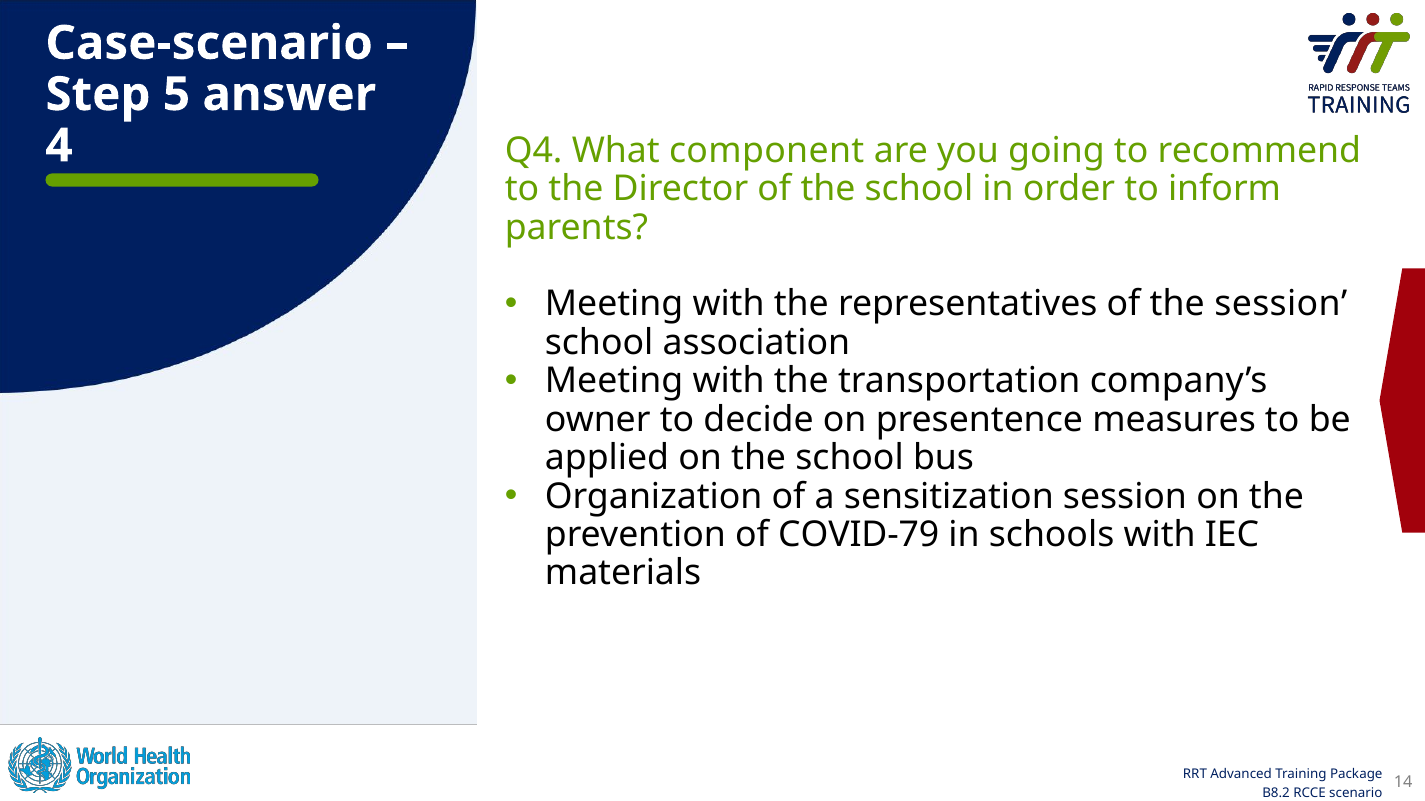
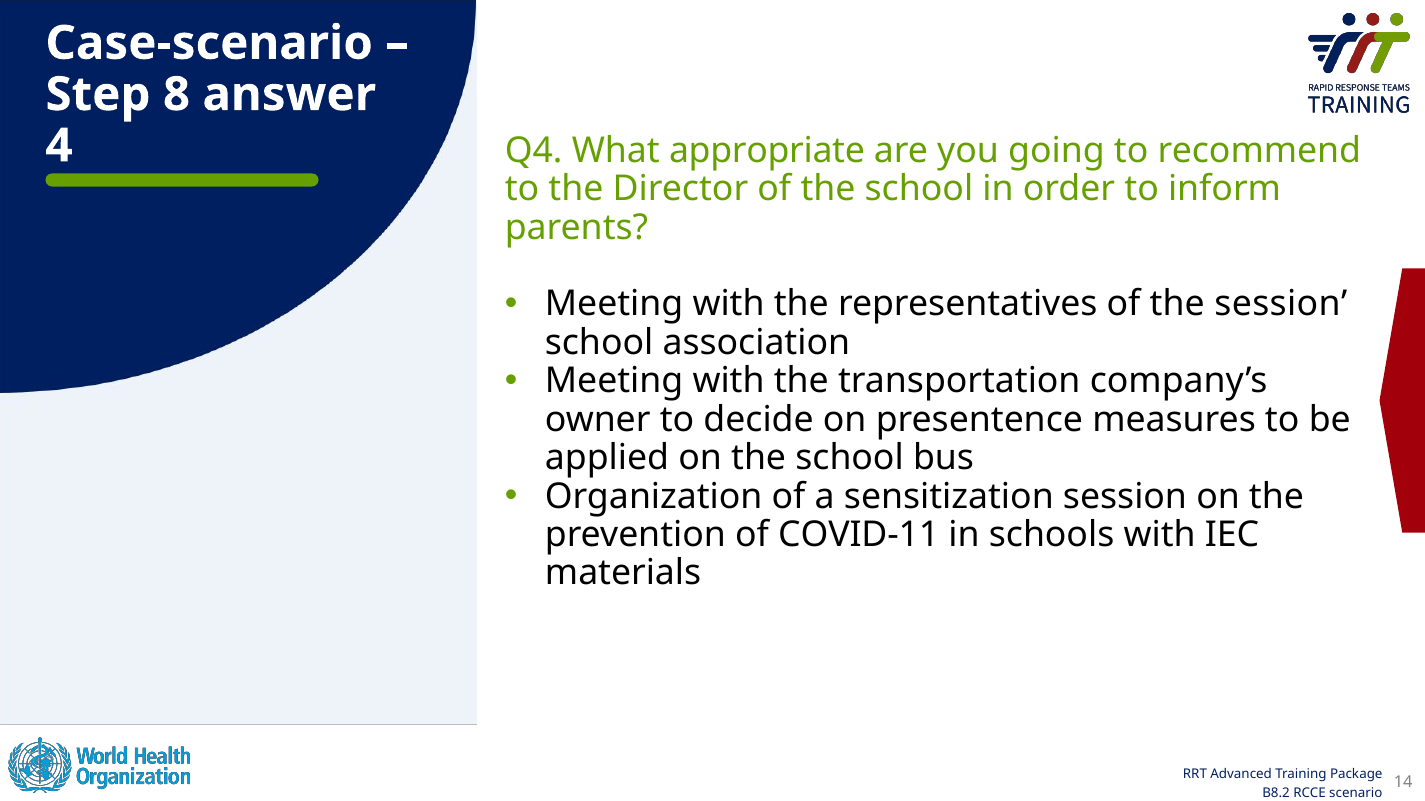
5: 5 -> 8 (177, 95)
component: component -> appropriate (767, 151)
COVID-79: COVID-79 -> COVID-11 (859, 535)
